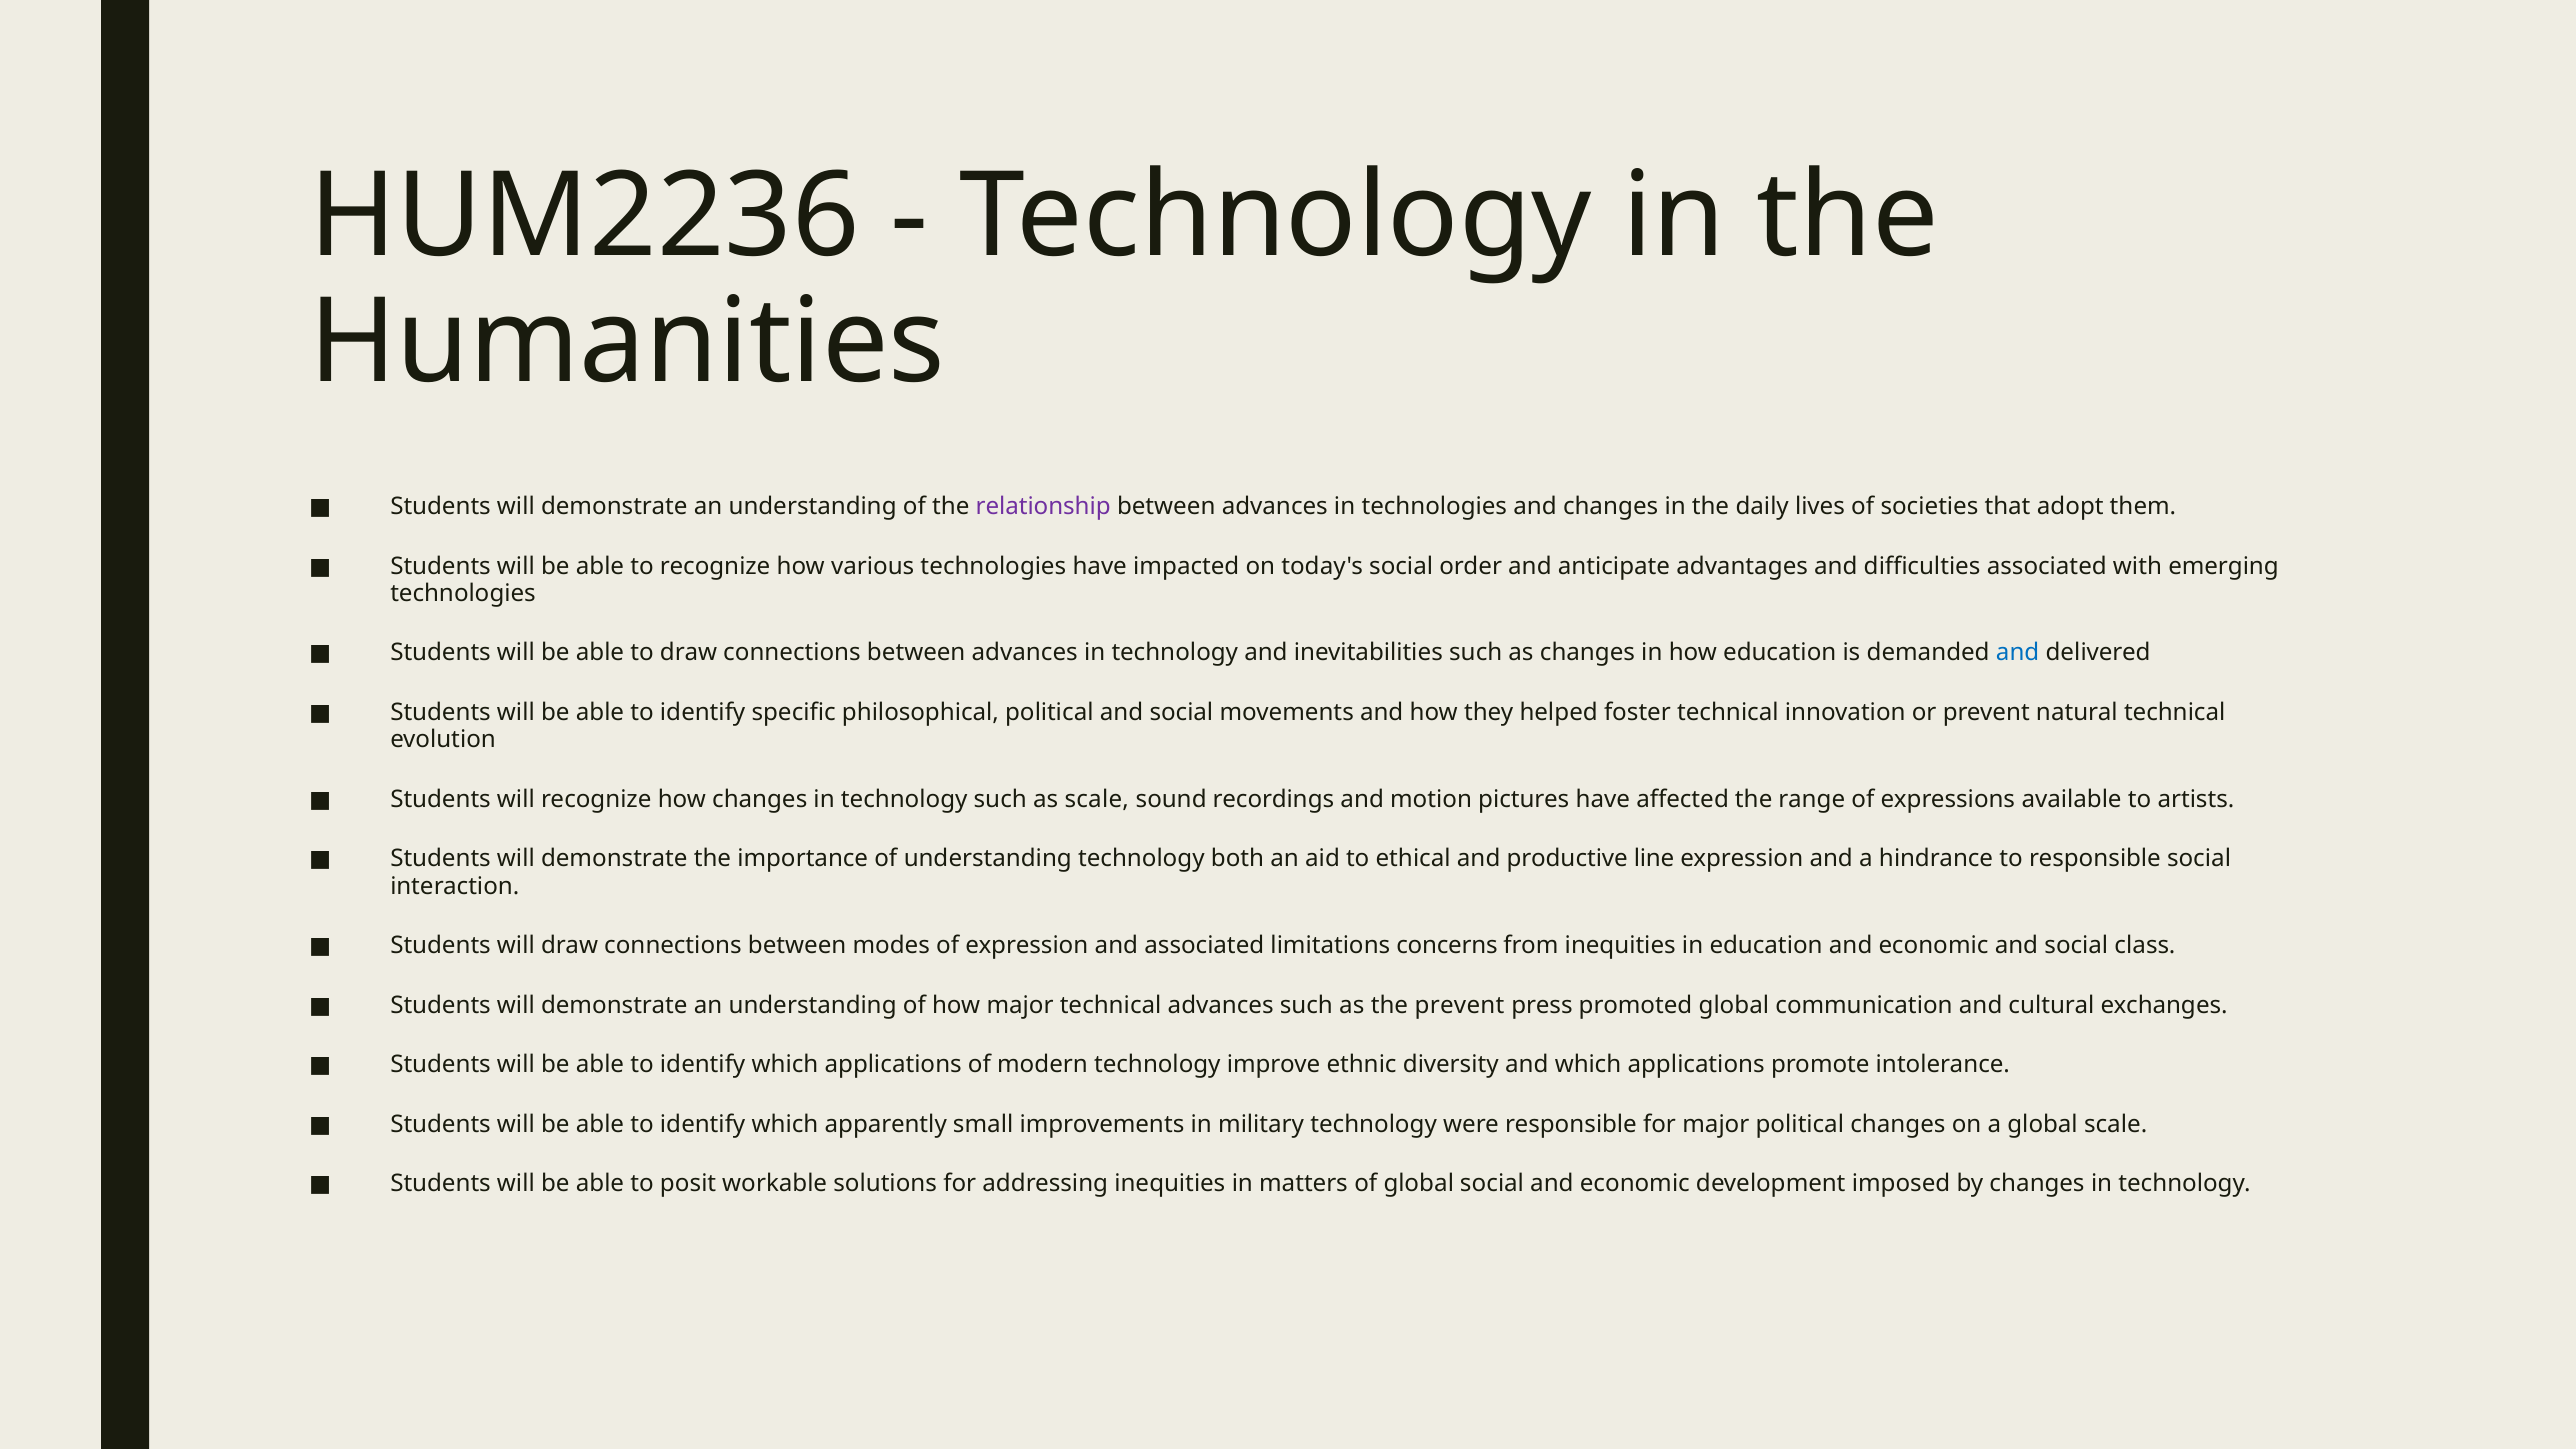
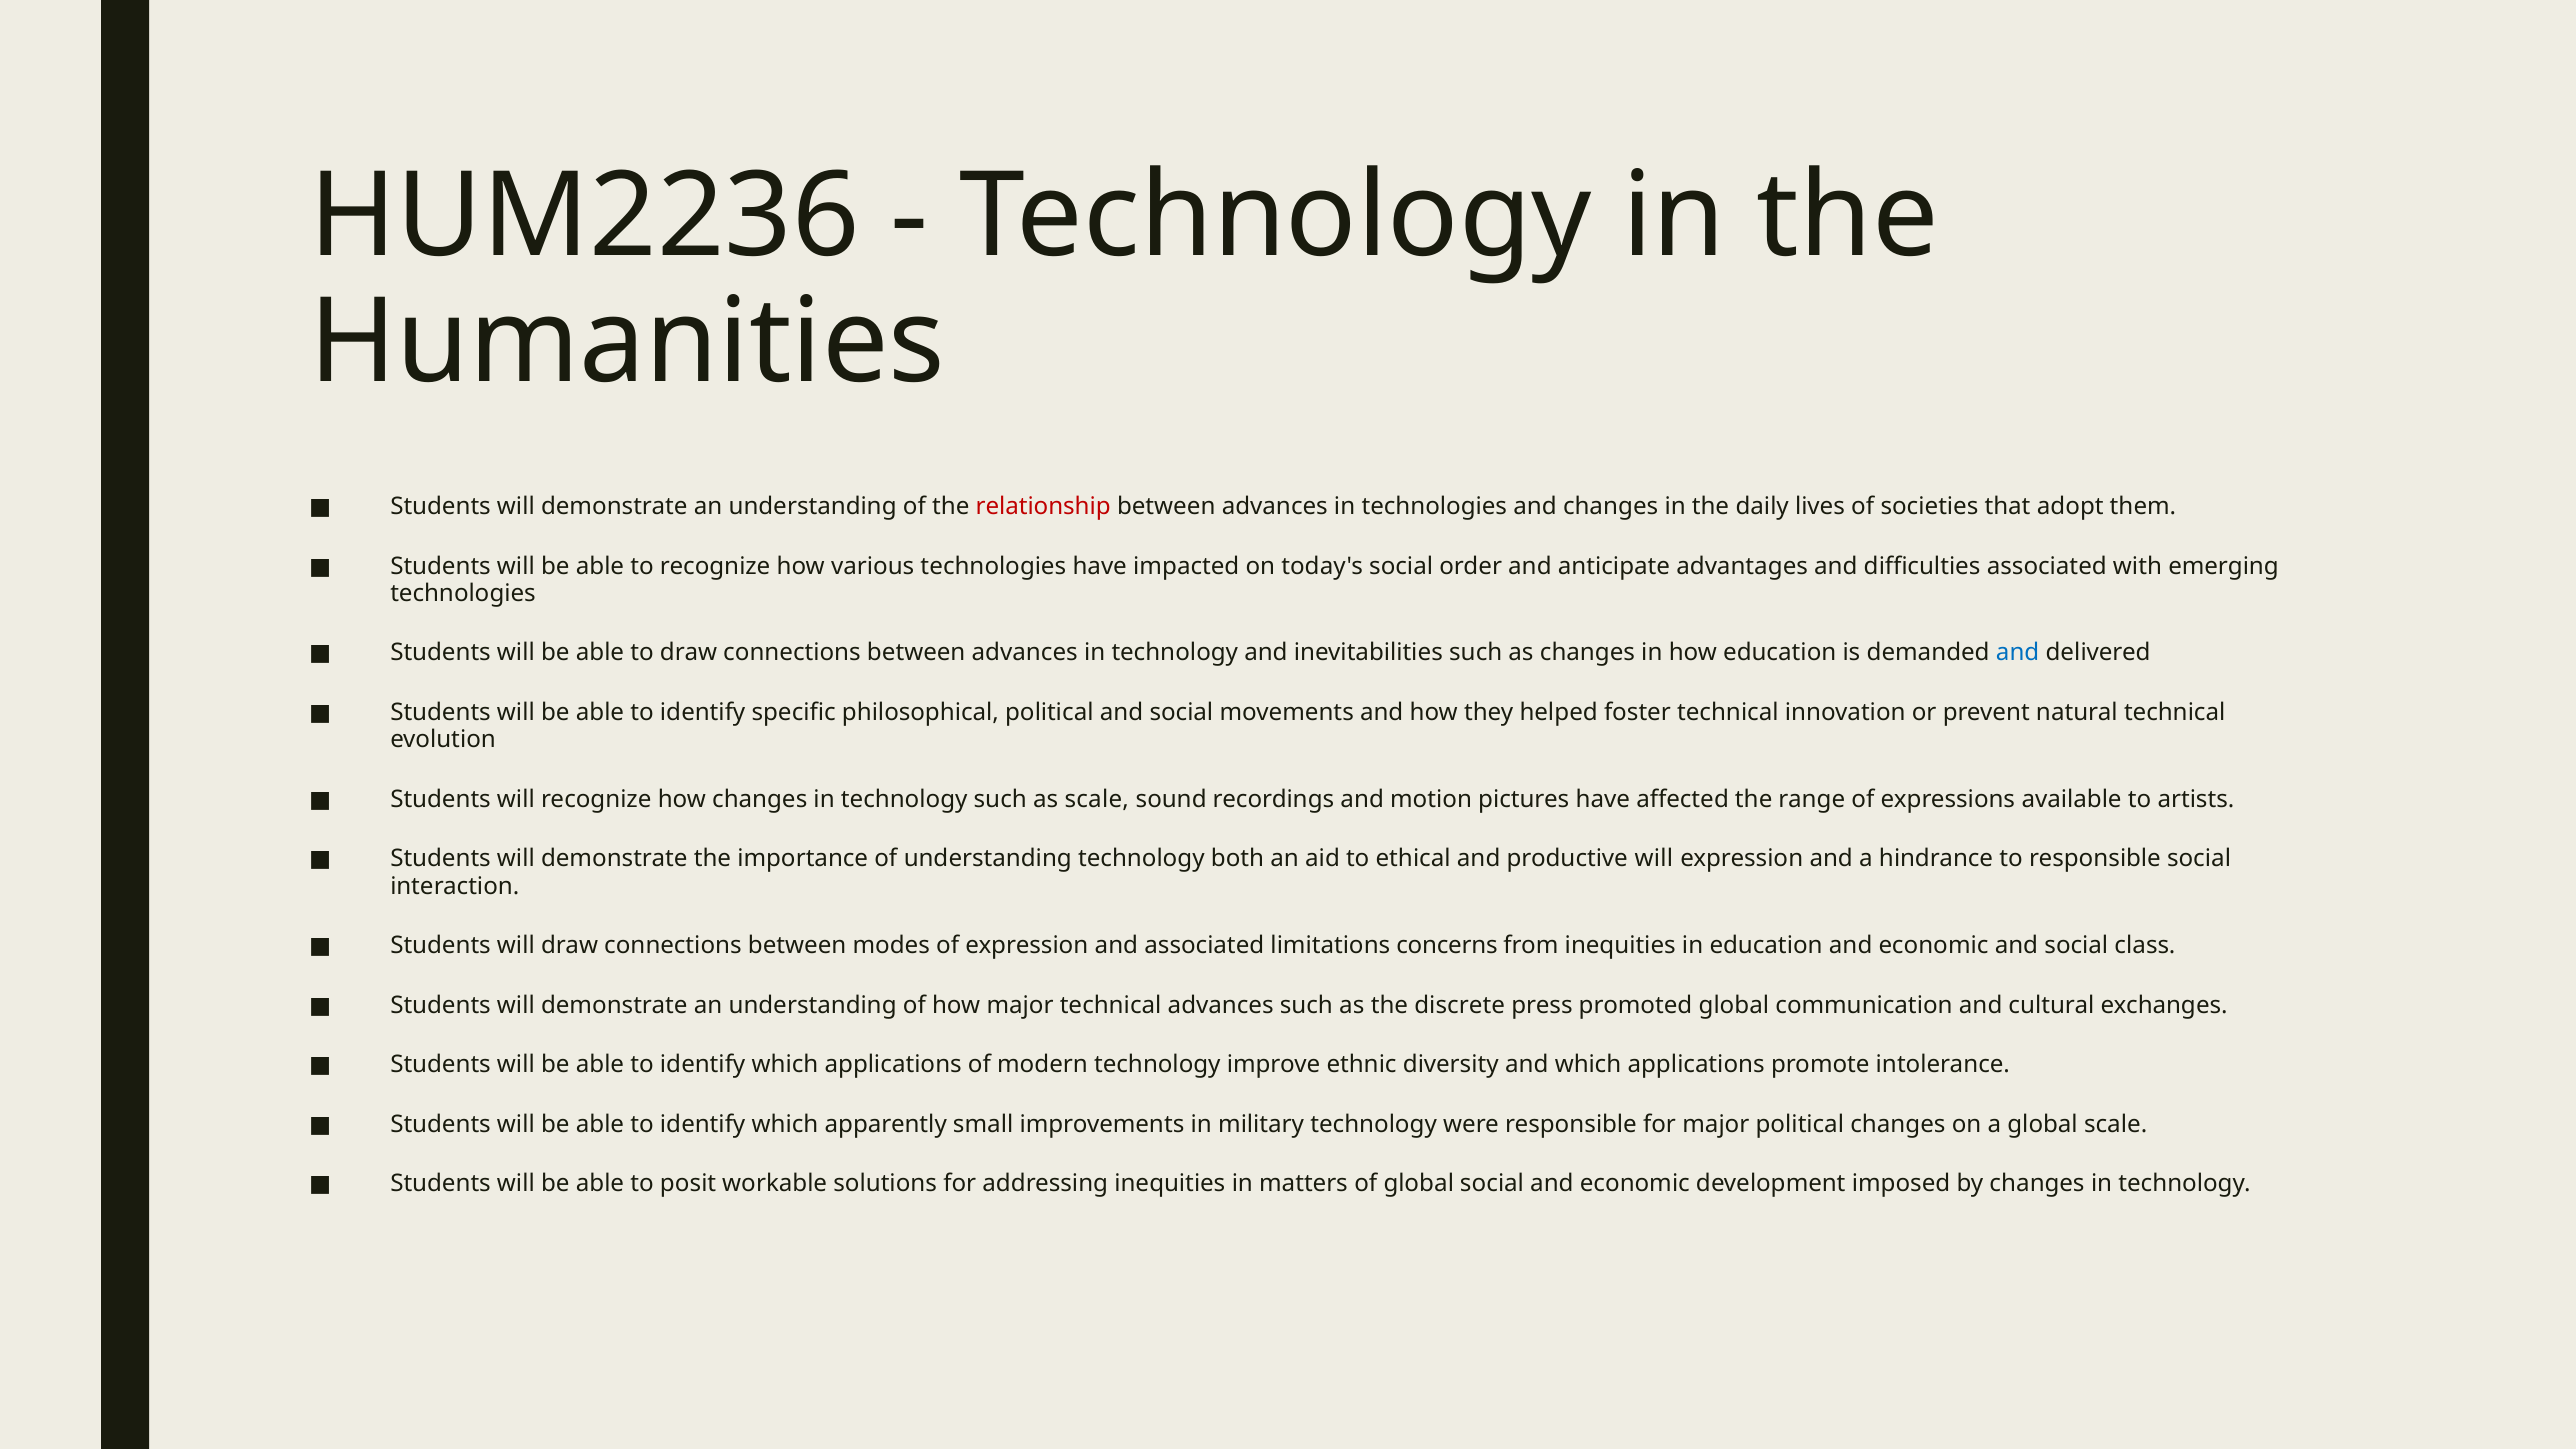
relationship colour: purple -> red (1043, 507)
productive line: line -> will (1654, 859)
the prevent: prevent -> discrete (1460, 1005)
